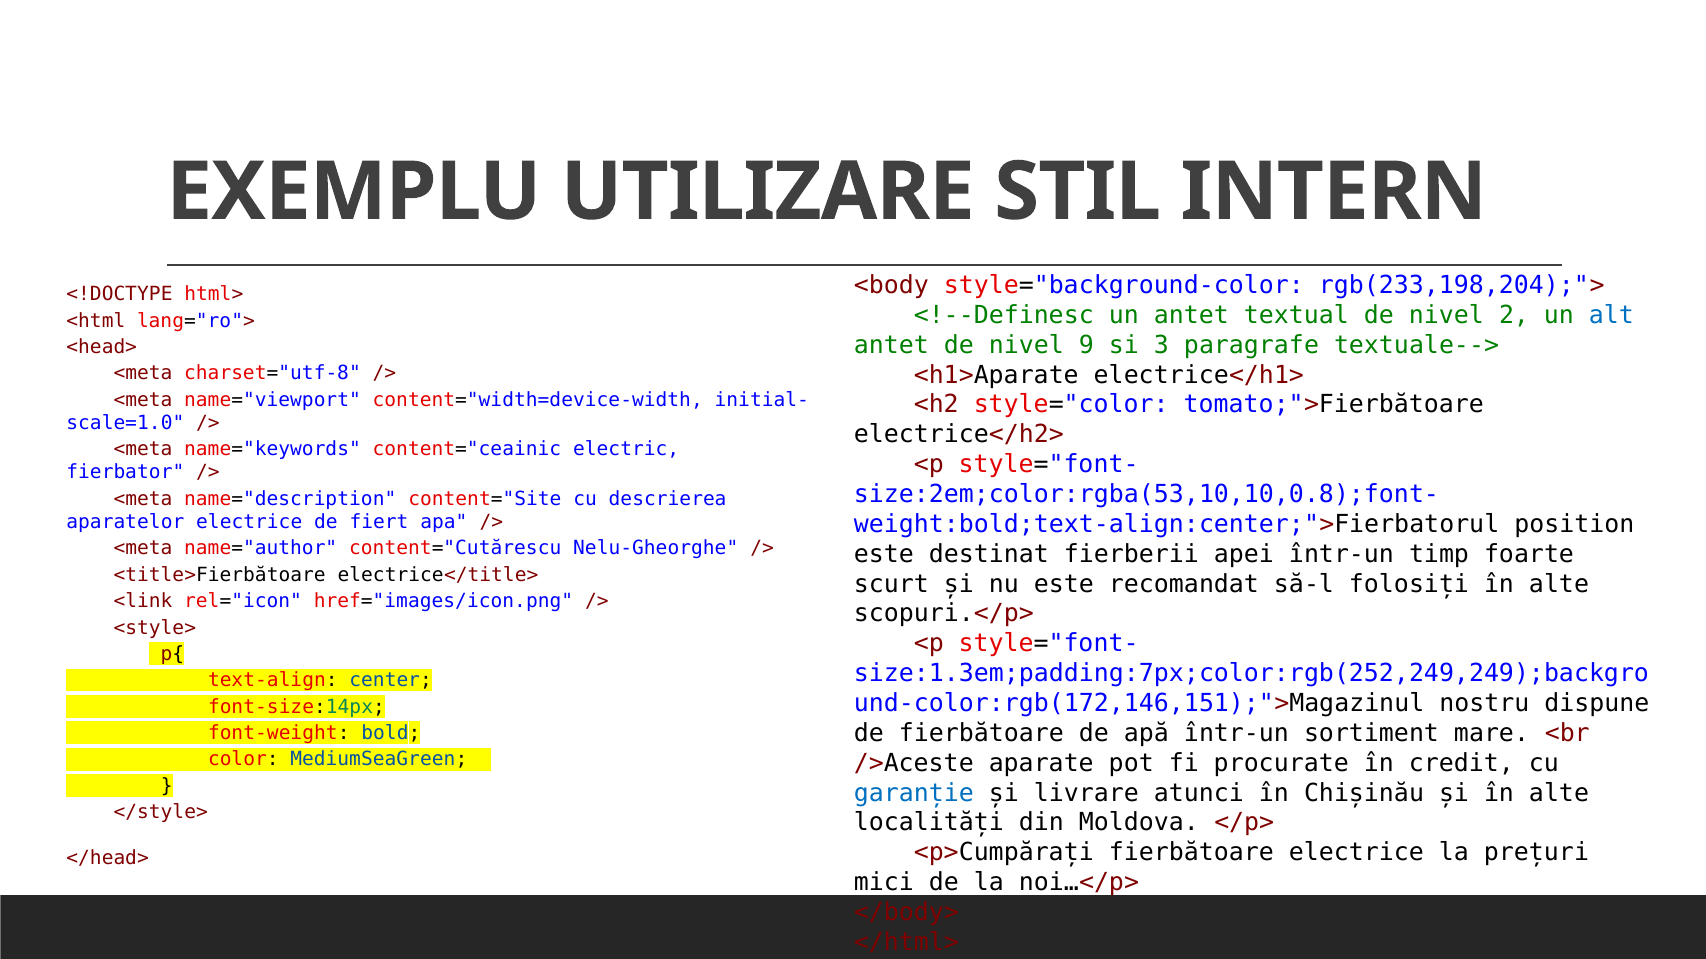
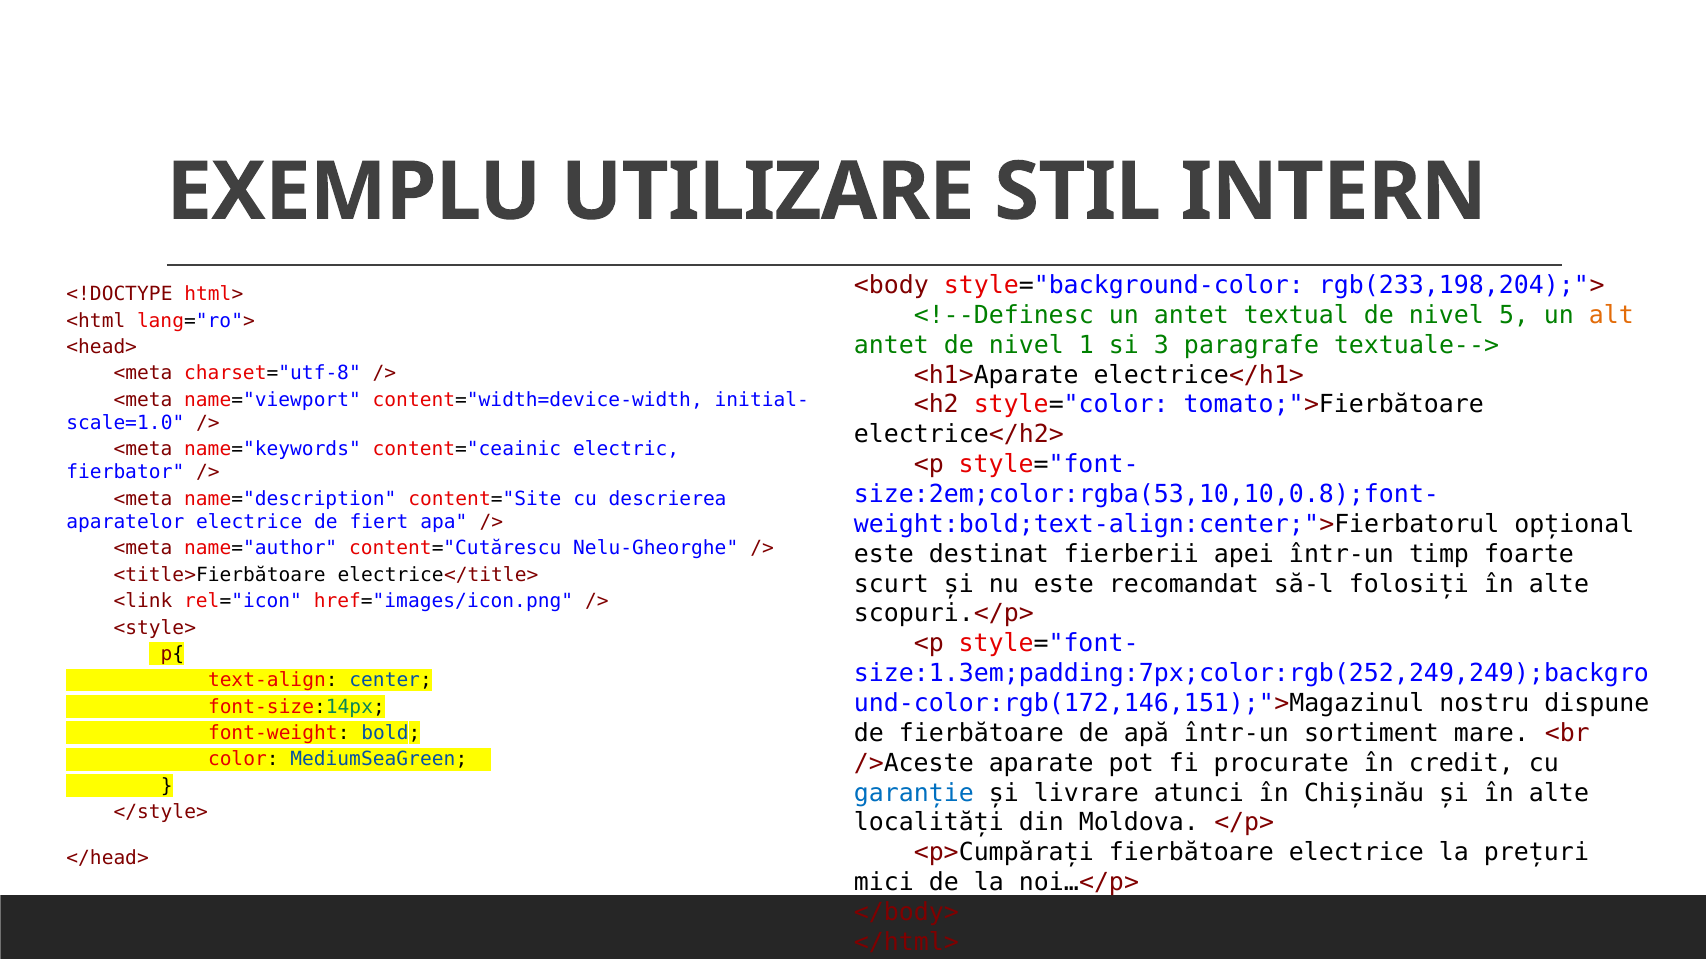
2: 2 -> 5 (1514, 315)
alt colour: blue -> orange (1611, 315)
9: 9 -> 1 (1086, 345)
position: position -> opțional (1574, 525)
